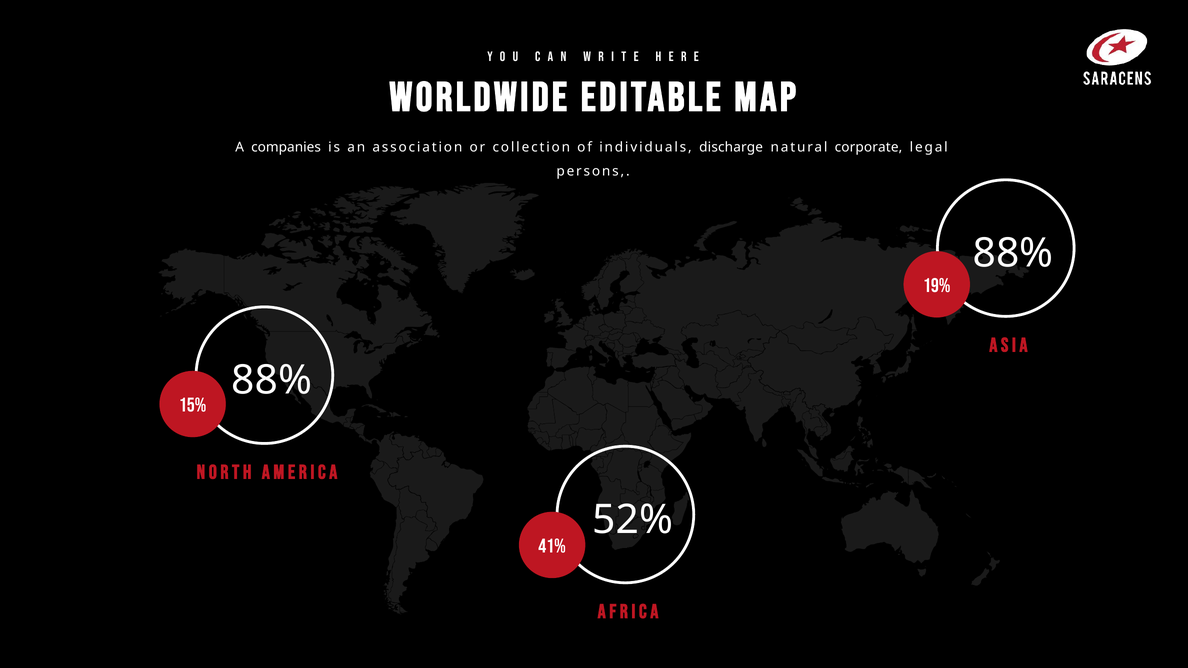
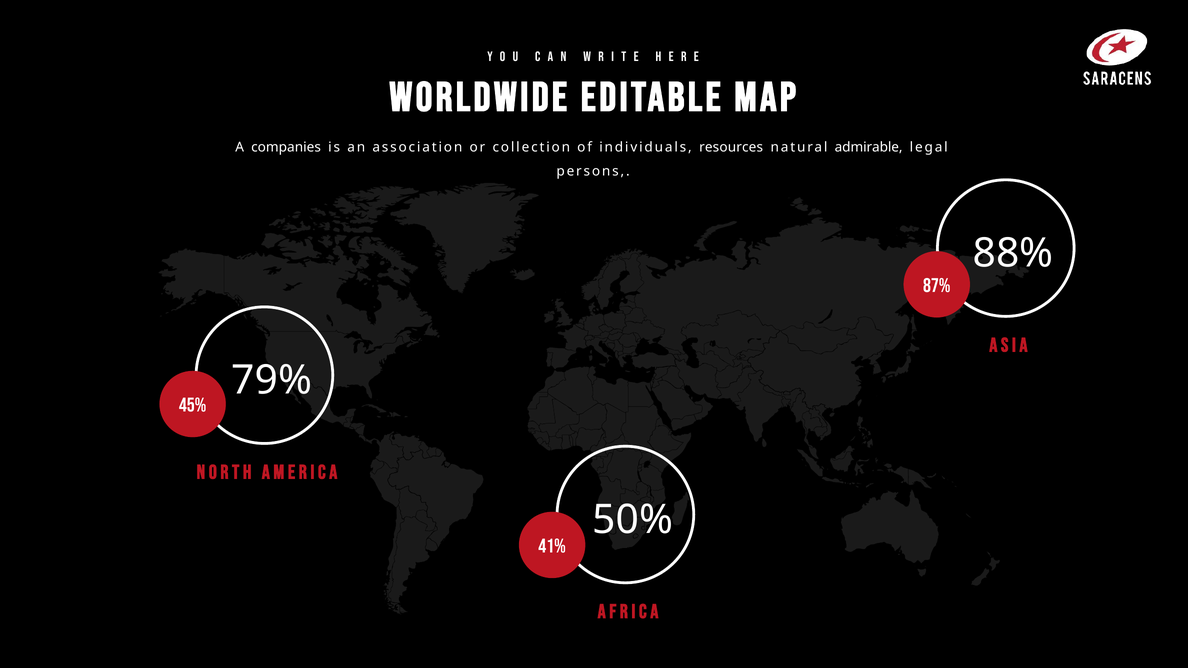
discharge: discharge -> resources (731, 147)
corporate: corporate -> admirable (869, 147)
19%: 19% -> 87% (937, 286)
88%: 88% -> 79% (272, 381)
15%: 15% -> 45% (193, 405)
52%: 52% -> 50% (633, 520)
